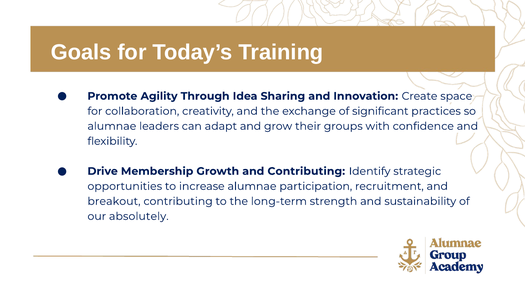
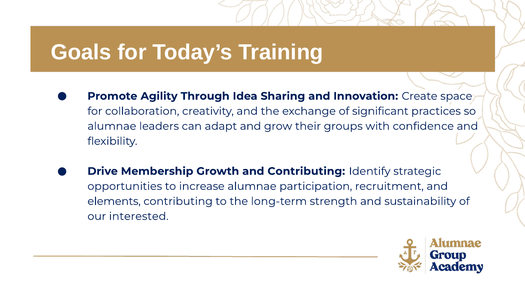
breakout: breakout -> elements (114, 201)
absolutely: absolutely -> interested (139, 217)
